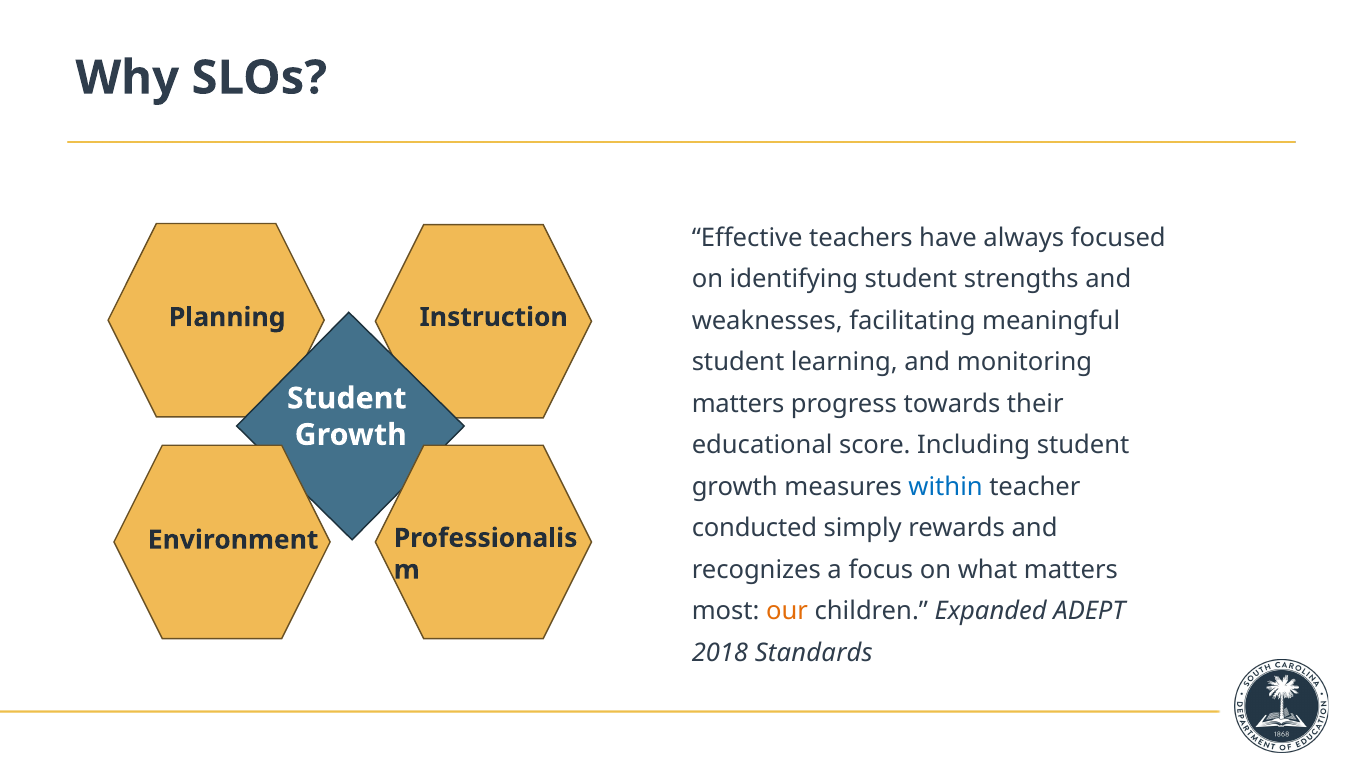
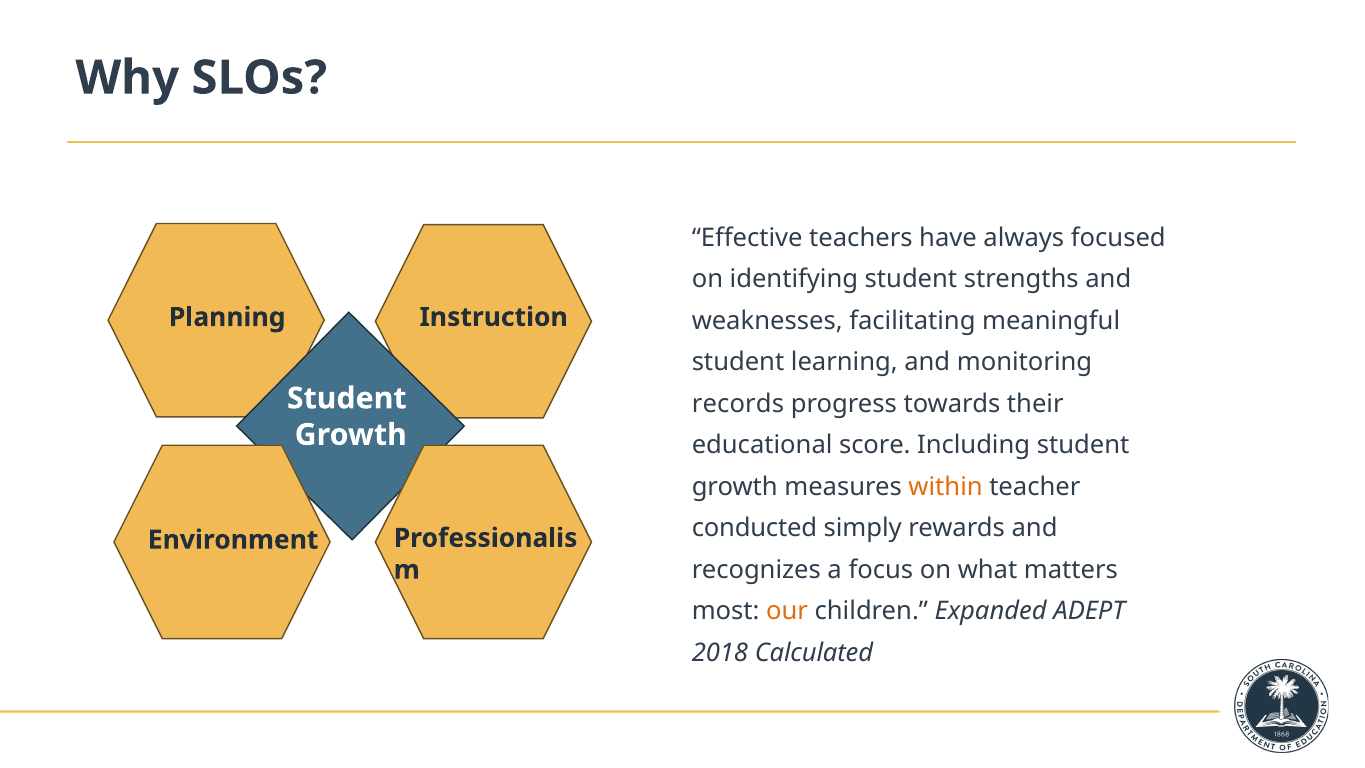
matters: matters -> records (738, 404)
within colour: blue -> orange (946, 487)
Standards: Standards -> Calculated (814, 653)
